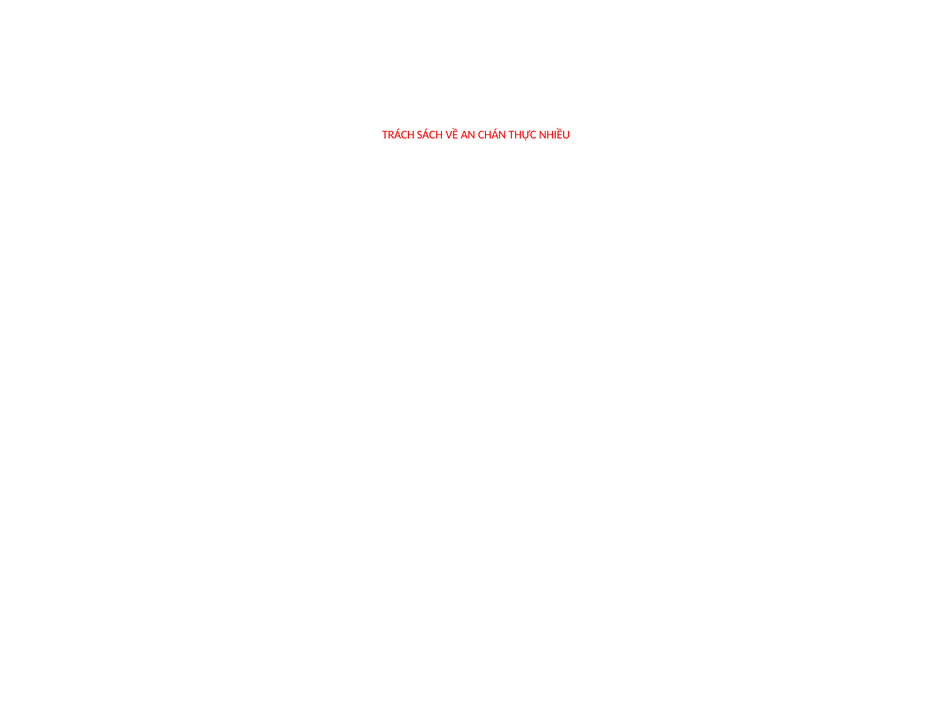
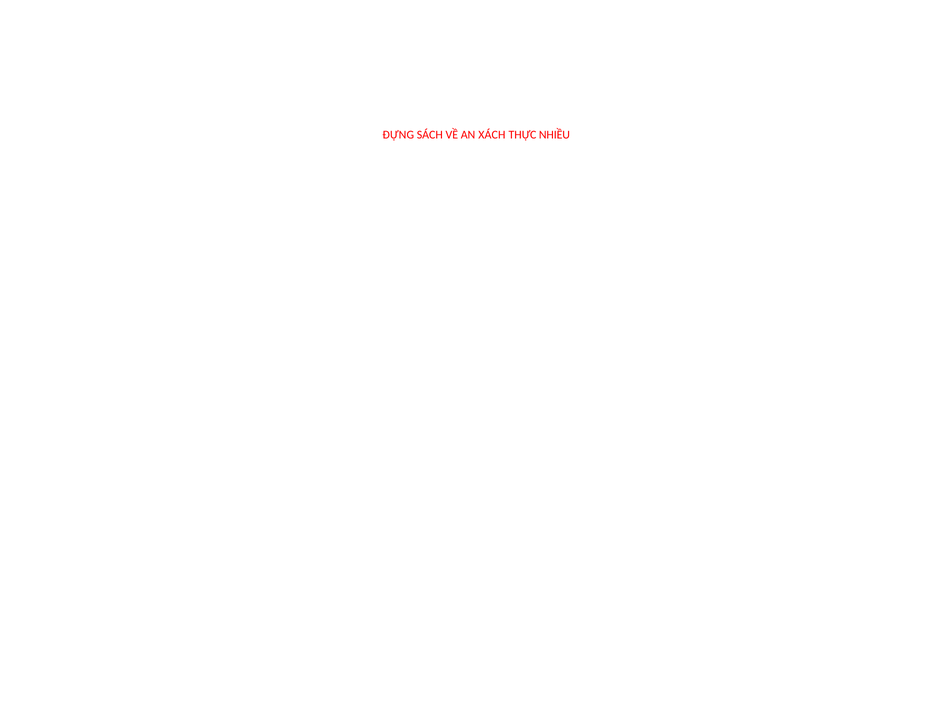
TRÁCH: TRÁCH -> ĐỰNG (398, 135)
CHÁN: CHÁN -> XÁCH (492, 135)
